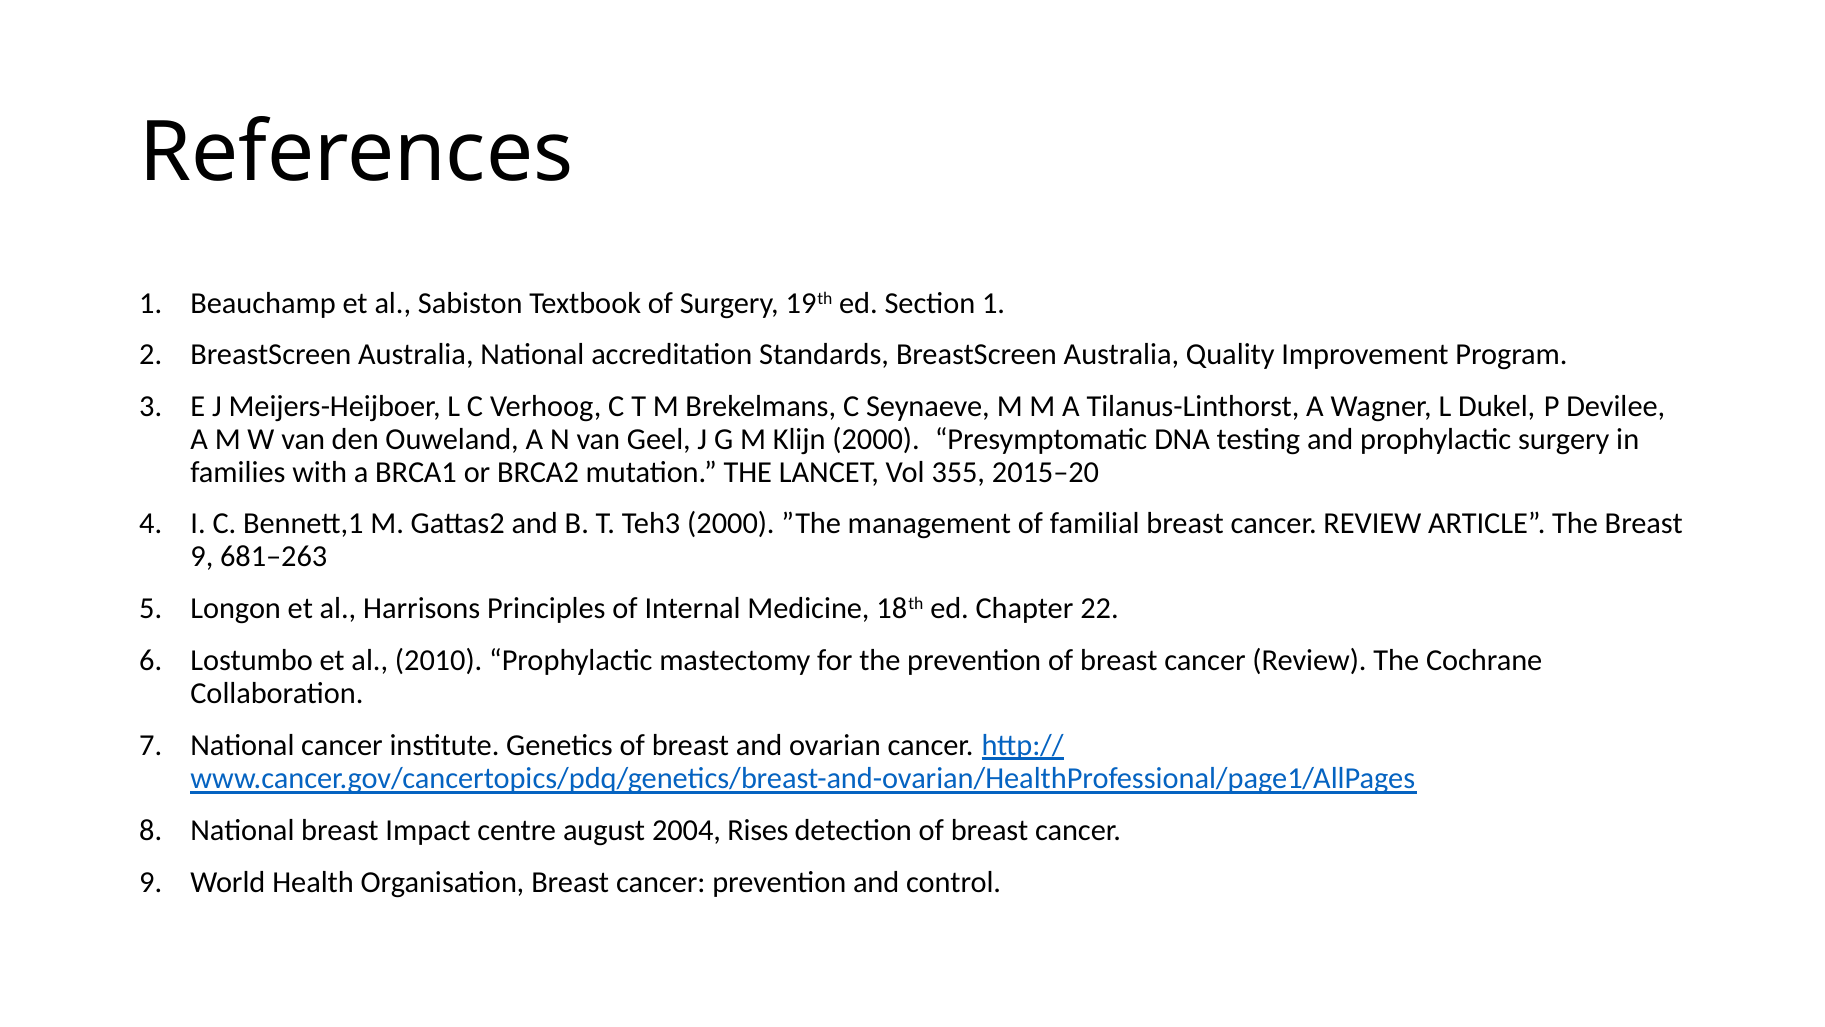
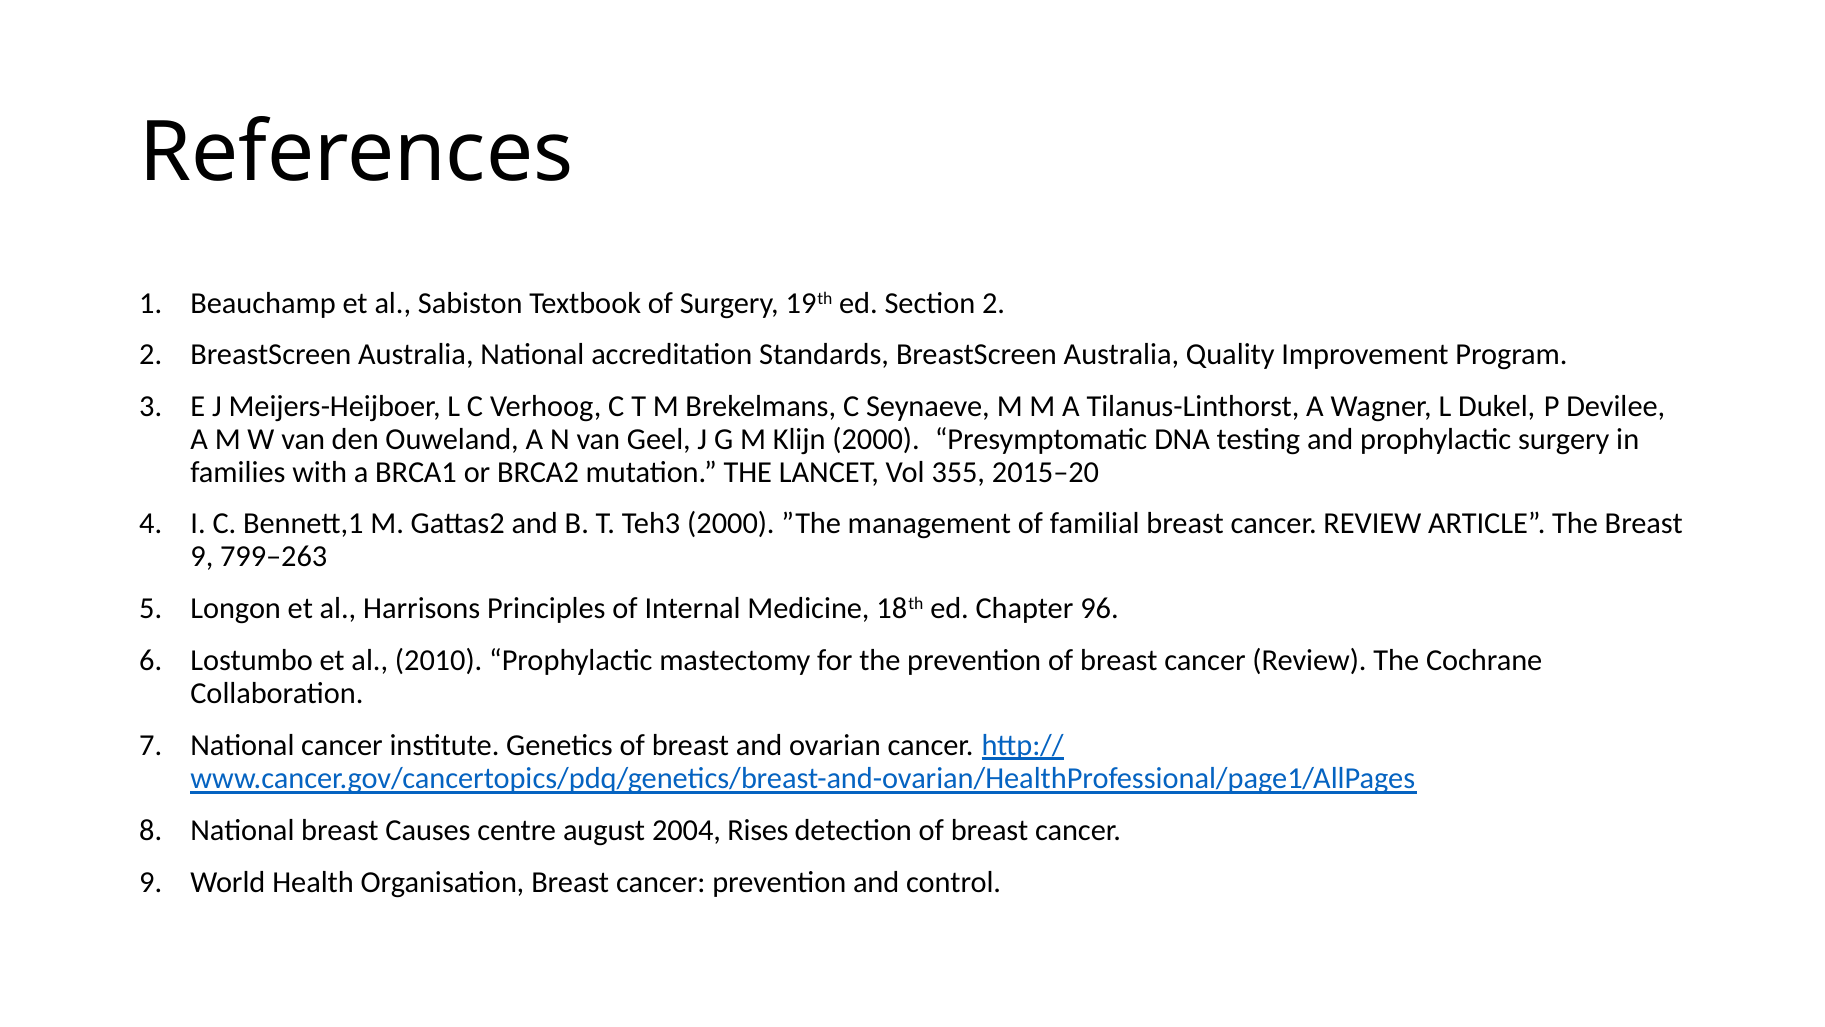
Section 1: 1 -> 2 (994, 303)
681–263: 681–263 -> 799–263 (274, 556)
22: 22 -> 96 (1100, 608)
Impact: Impact -> Causes (428, 831)
